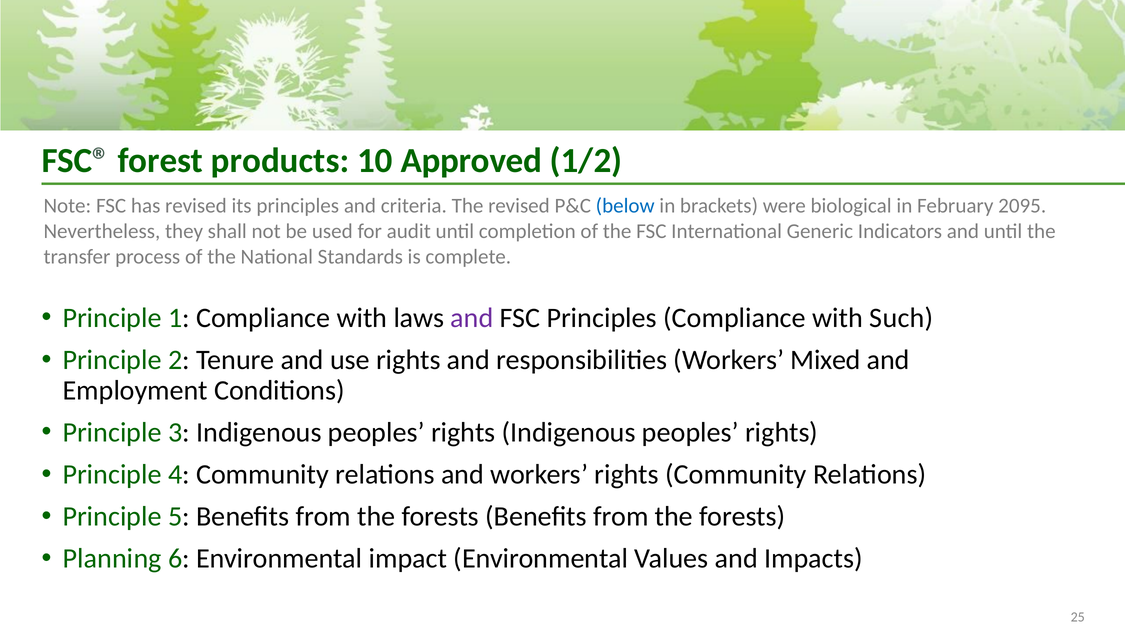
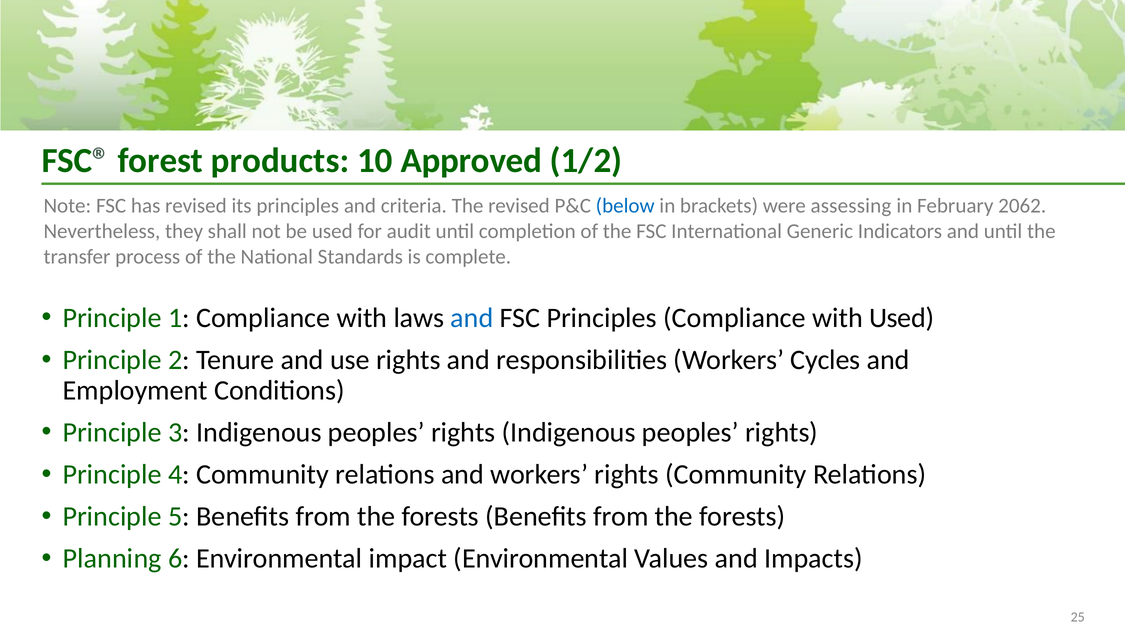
biological: biological -> assessing (851, 206)
2095: 2095 -> 2062 (1022, 206)
and colour: purple -> blue (472, 318)
with Such: Such -> Used (902, 318)
Mixed: Mixed -> Cycles (825, 360)
